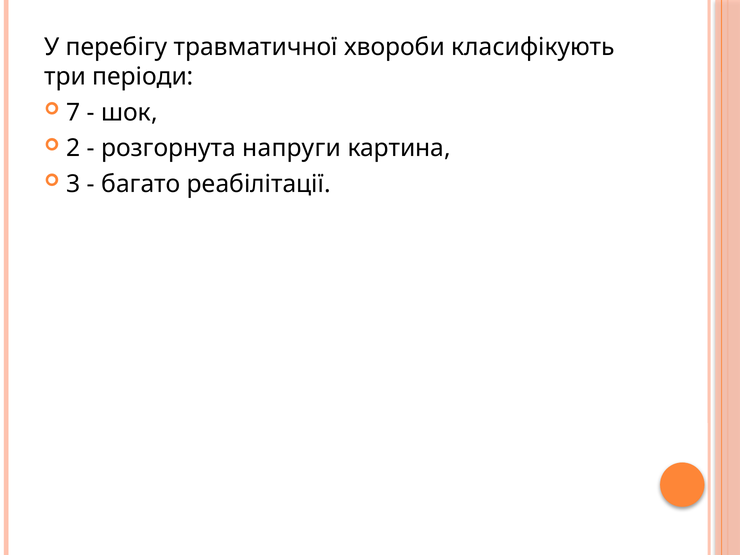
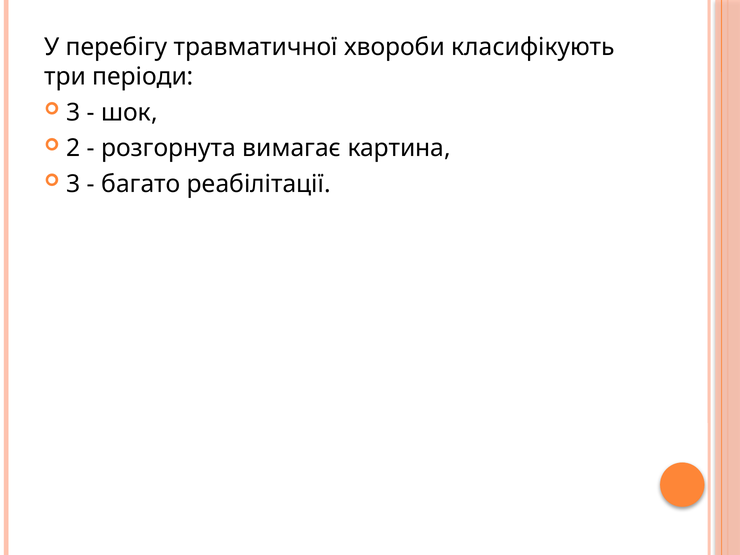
7: 7 -> 3 (74, 112)
напруги: напруги -> вимагає (292, 148)
